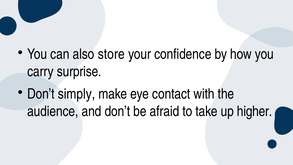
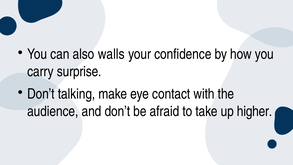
store: store -> walls (111, 54)
simply: simply -> talking (77, 94)
